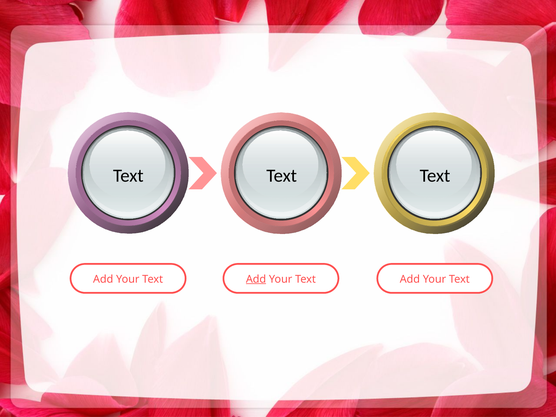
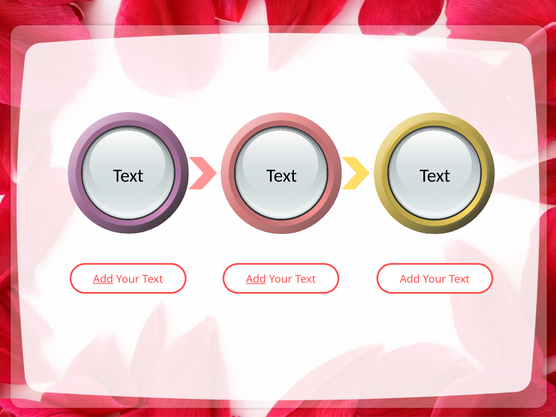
Add underline: none -> present (103, 279)
